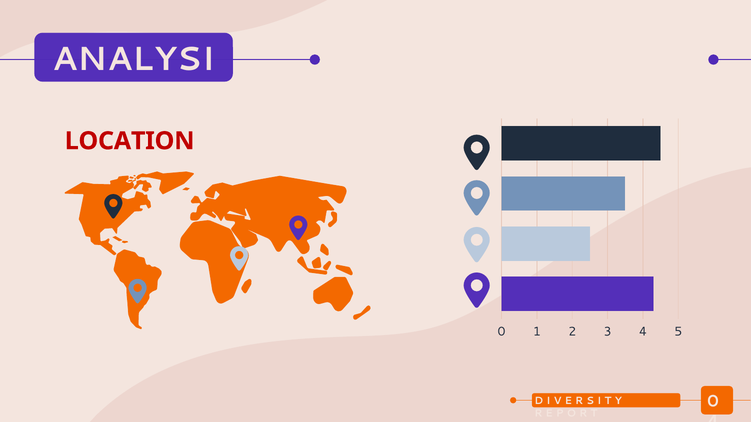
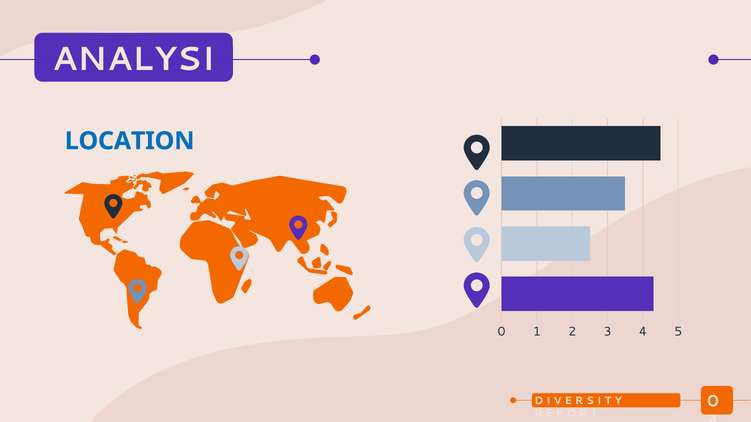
LOCATION colour: red -> blue (130, 141)
